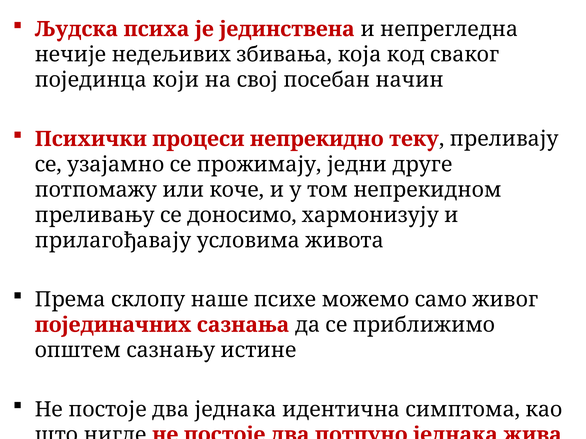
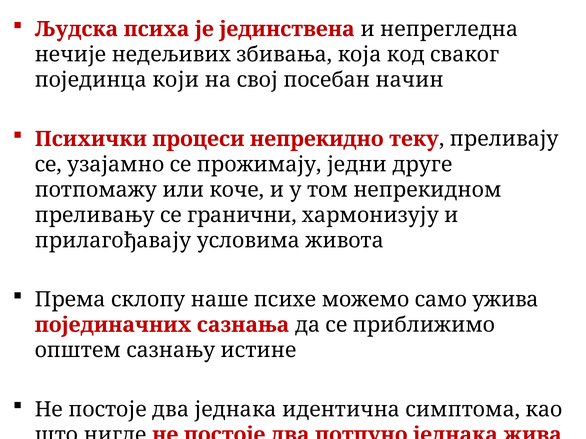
доносимо: доносимо -> гранични (242, 215)
живог: живог -> ужива (506, 300)
